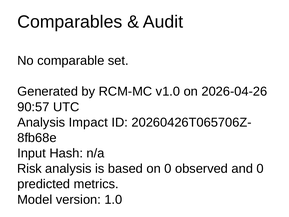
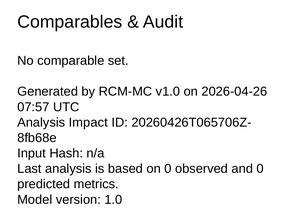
90:57: 90:57 -> 07:57 (33, 107)
Risk: Risk -> Last (29, 169)
